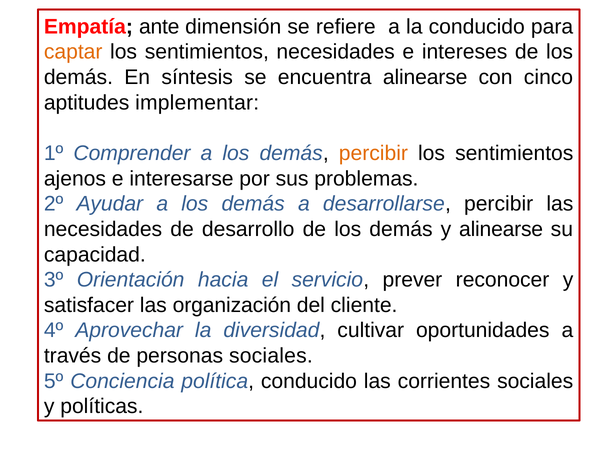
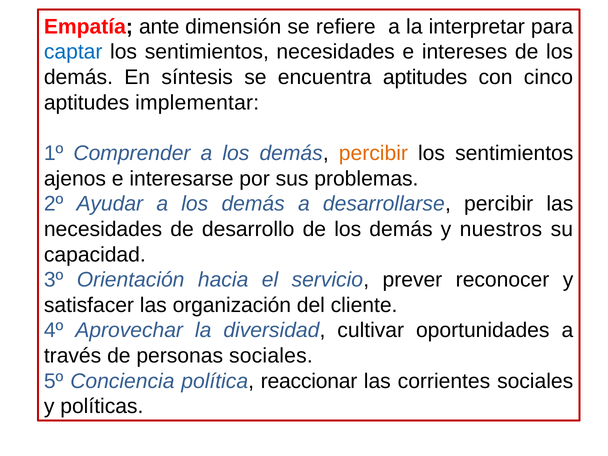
la conducido: conducido -> interpretar (477, 27)
captar colour: orange -> blue (73, 52)
encuentra alinearse: alinearse -> aptitudes (425, 77)
y alinearse: alinearse -> nuestros (501, 229)
política conducido: conducido -> reaccionar (309, 381)
